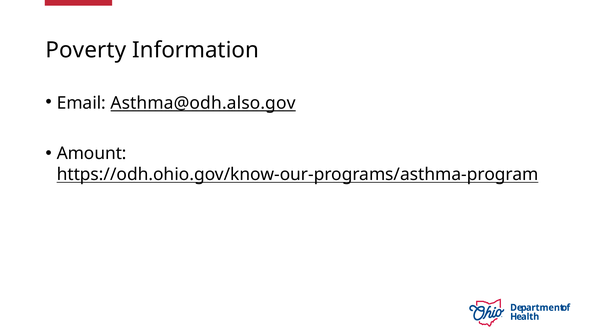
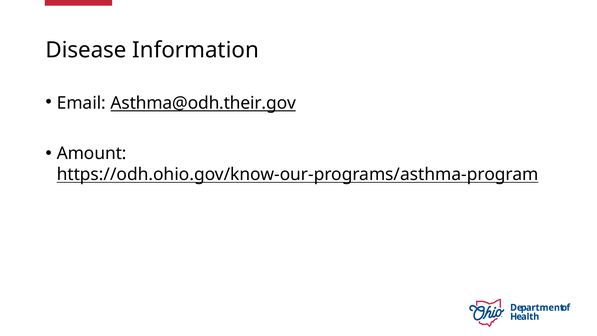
Poverty: Poverty -> Disease (86, 50)
Asthma@odh.also.gov: Asthma@odh.also.gov -> Asthma@odh.their.gov (203, 103)
